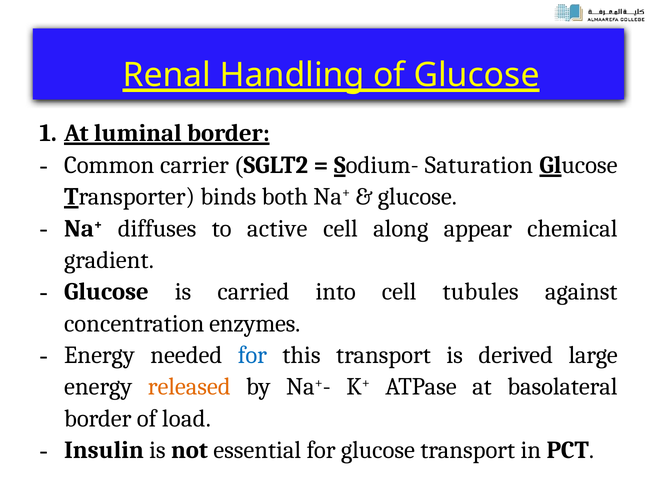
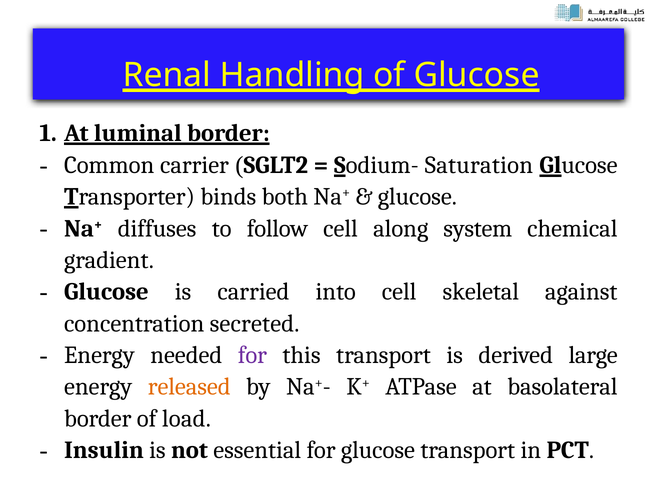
active: active -> follow (277, 229)
appear: appear -> system (478, 229)
tubules: tubules -> skeletal (481, 292)
enzymes: enzymes -> secreted (255, 324)
for colour: blue -> purple (252, 356)
